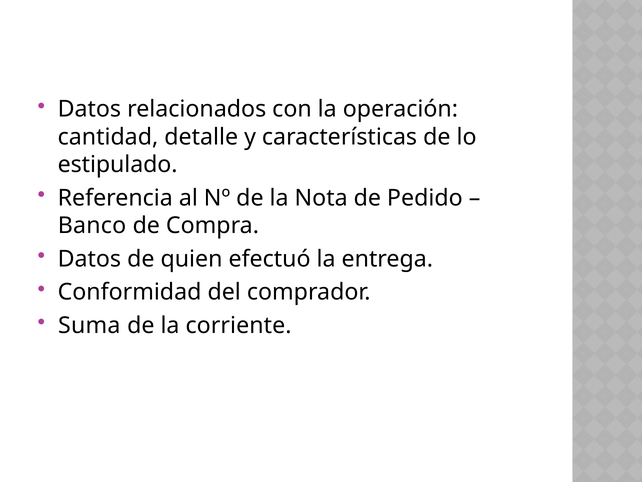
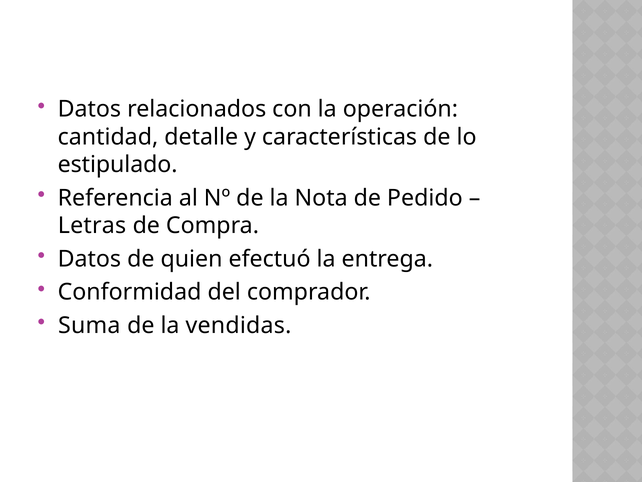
Banco: Banco -> Letras (92, 226)
corriente: corriente -> vendidas (238, 325)
